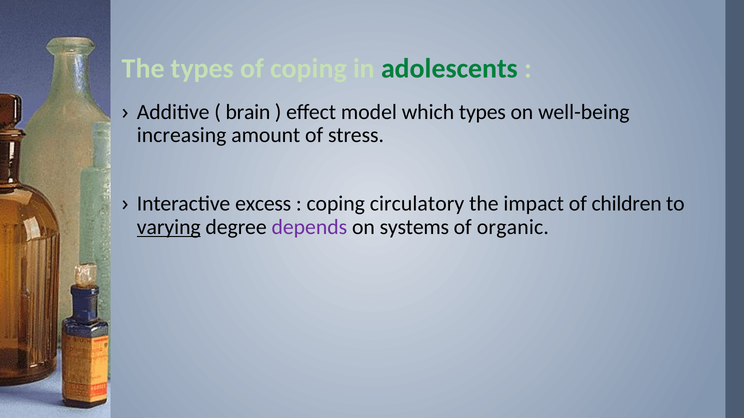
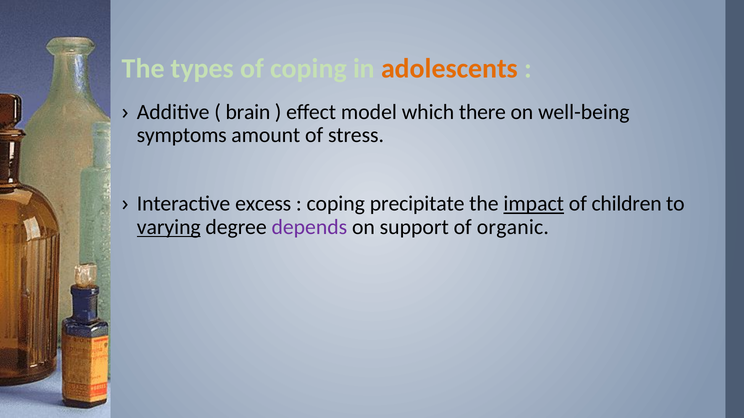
adolescents colour: green -> orange (450, 68)
which types: types -> there (482, 112)
increasing: increasing -> symptoms (182, 136)
circulatory: circulatory -> precipitate (417, 204)
impact underline: none -> present (534, 204)
systems: systems -> support (414, 228)
